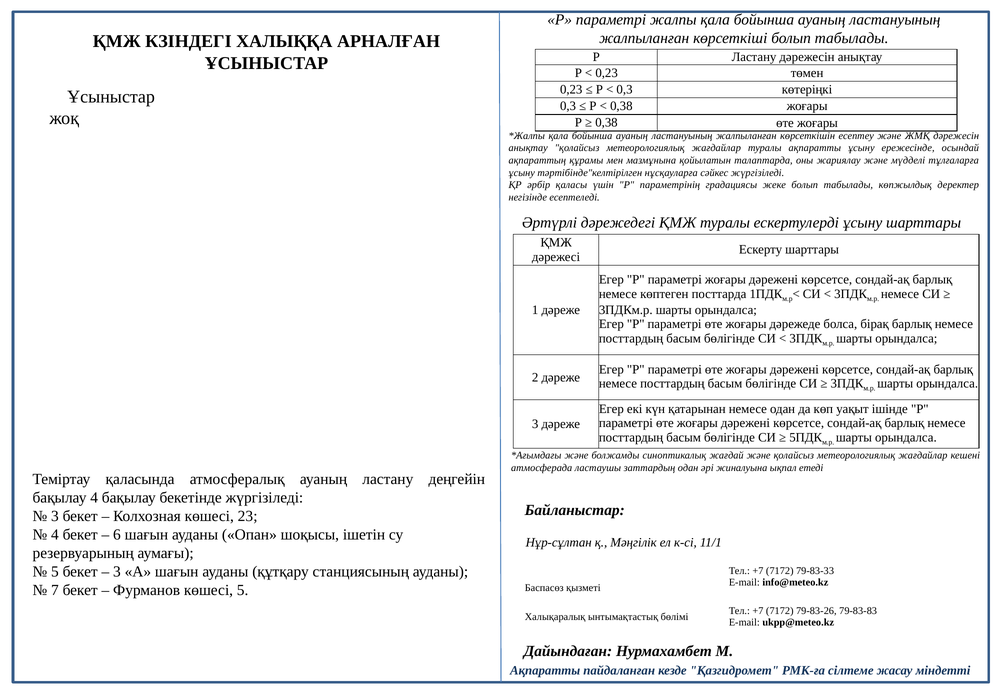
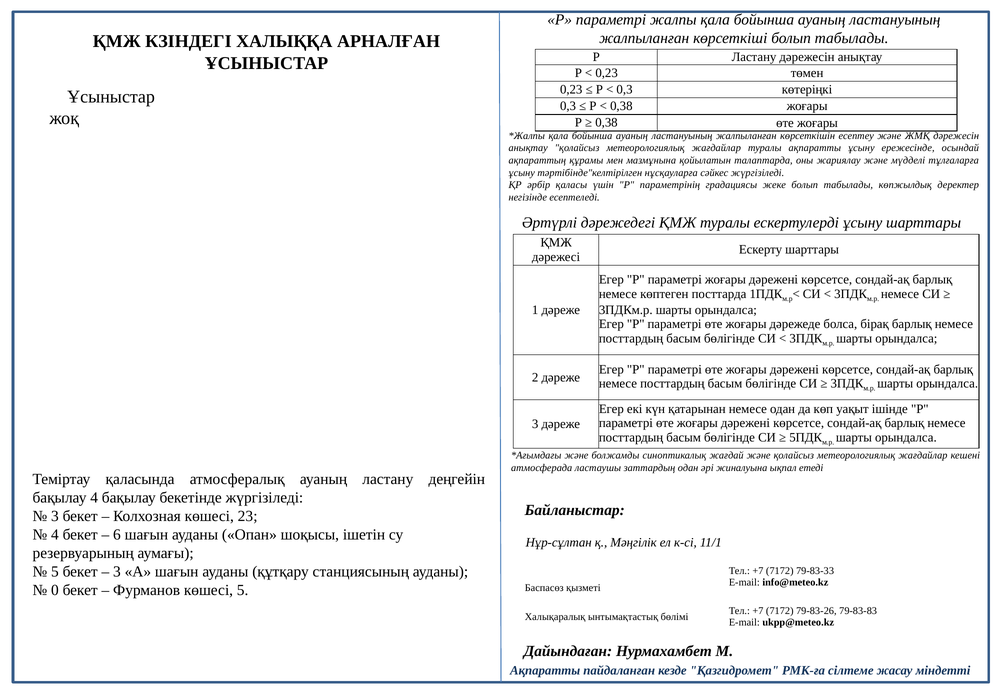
7: 7 -> 0 (55, 590)
